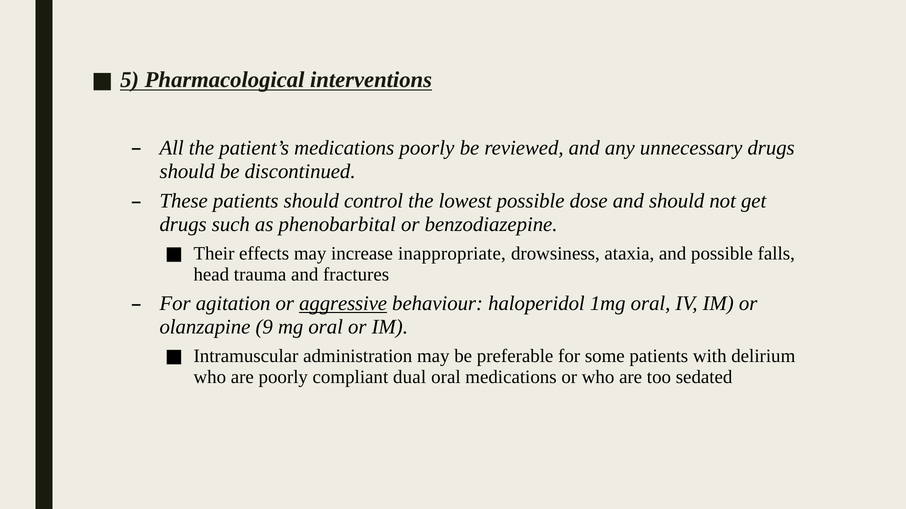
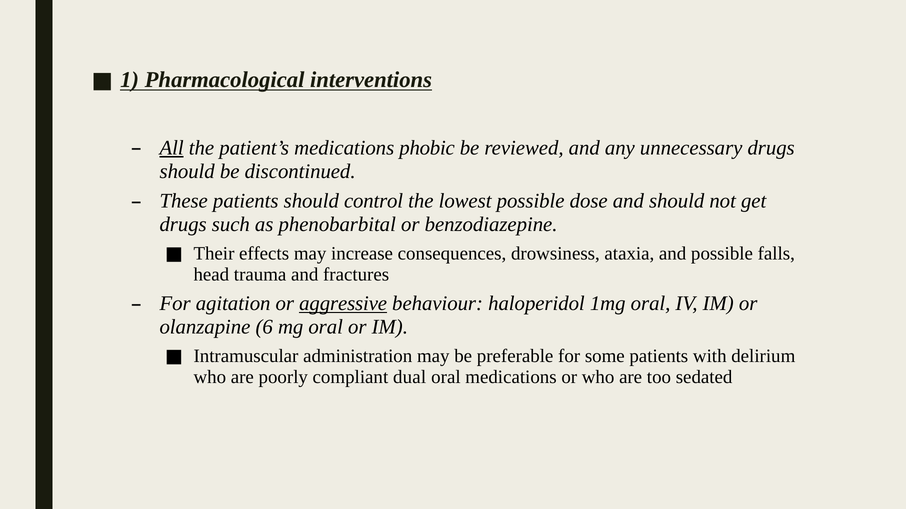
5: 5 -> 1 (130, 80)
All underline: none -> present (172, 148)
medications poorly: poorly -> phobic (427, 148)
inappropriate: inappropriate -> consequences (452, 254)
9: 9 -> 6 (264, 327)
